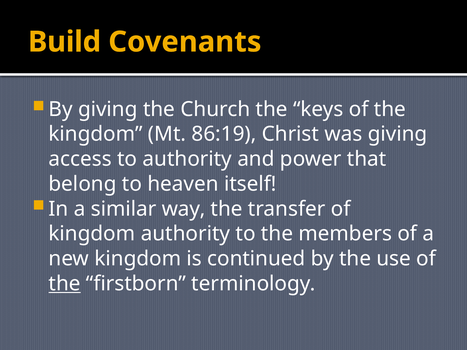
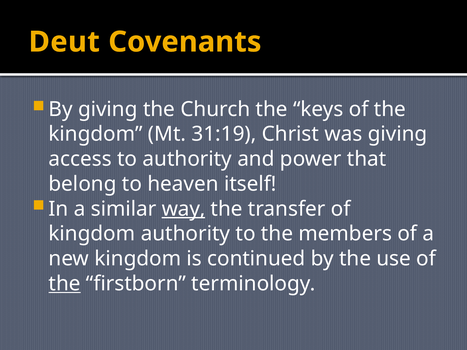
Build: Build -> Deut (64, 42)
86:19: 86:19 -> 31:19 (224, 134)
way underline: none -> present (184, 209)
